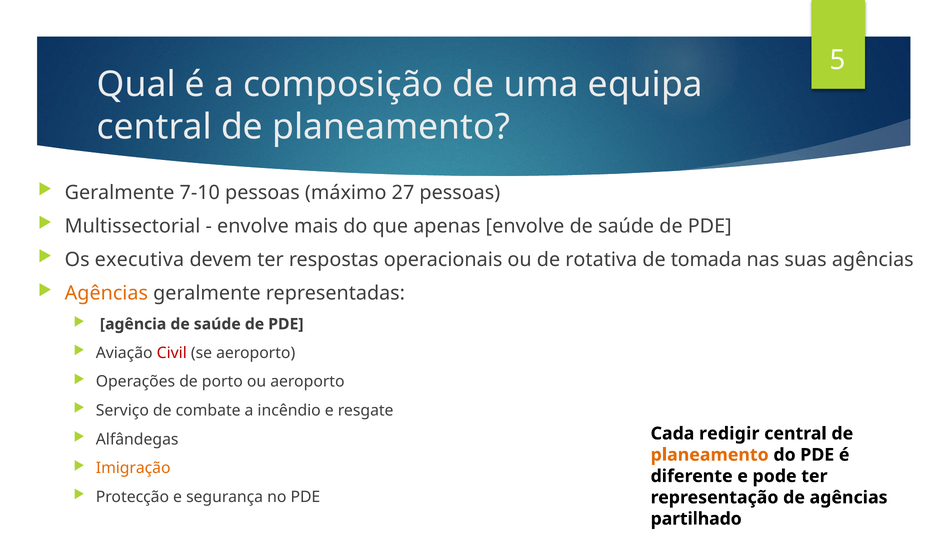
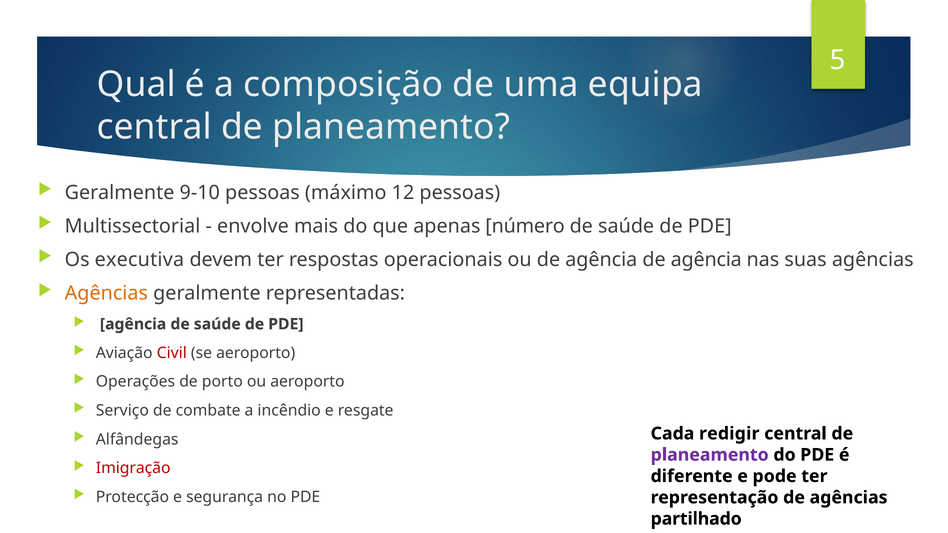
7-10: 7-10 -> 9-10 (200, 193)
27: 27 -> 12 (403, 193)
apenas envolve: envolve -> número (525, 226)
ou de rotativa: rotativa -> agência (601, 260)
tomada: tomada -> agência (706, 260)
planeamento colour: orange -> purple (710, 455)
Imigração colour: orange -> red (133, 468)
